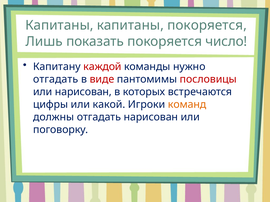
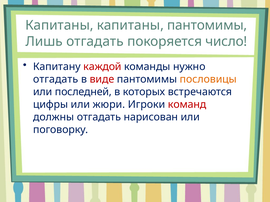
капитаны покоряется: покоряется -> пантомимы (207, 25)
Лишь показать: показать -> отгадать (95, 42)
пословицы colour: red -> orange (208, 79)
или нарисован: нарисован -> последней (83, 92)
какой: какой -> жюри (109, 105)
команд colour: orange -> red (187, 105)
